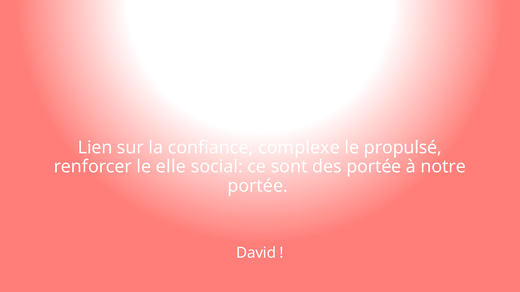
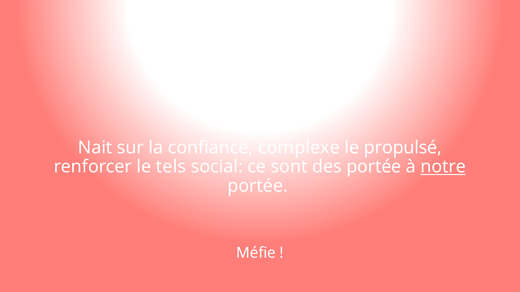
Lien: Lien -> Nait (95, 148)
elle: elle -> tels (171, 167)
notre underline: none -> present (443, 167)
David: David -> Méfie (256, 253)
